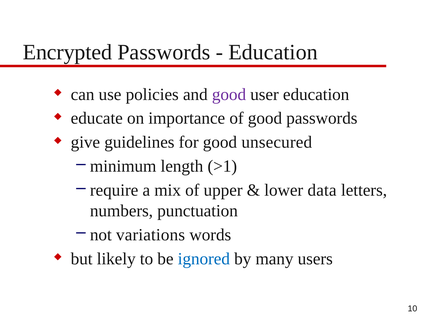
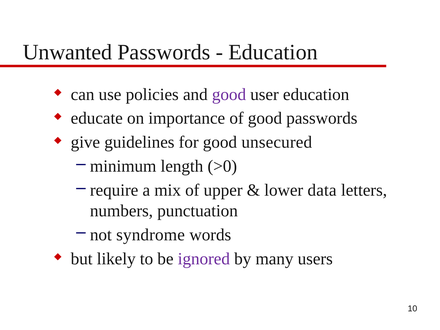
Encrypted: Encrypted -> Unwanted (67, 52)
>1: >1 -> >0 (222, 166)
variations: variations -> syndrome (151, 235)
ignored colour: blue -> purple (204, 259)
